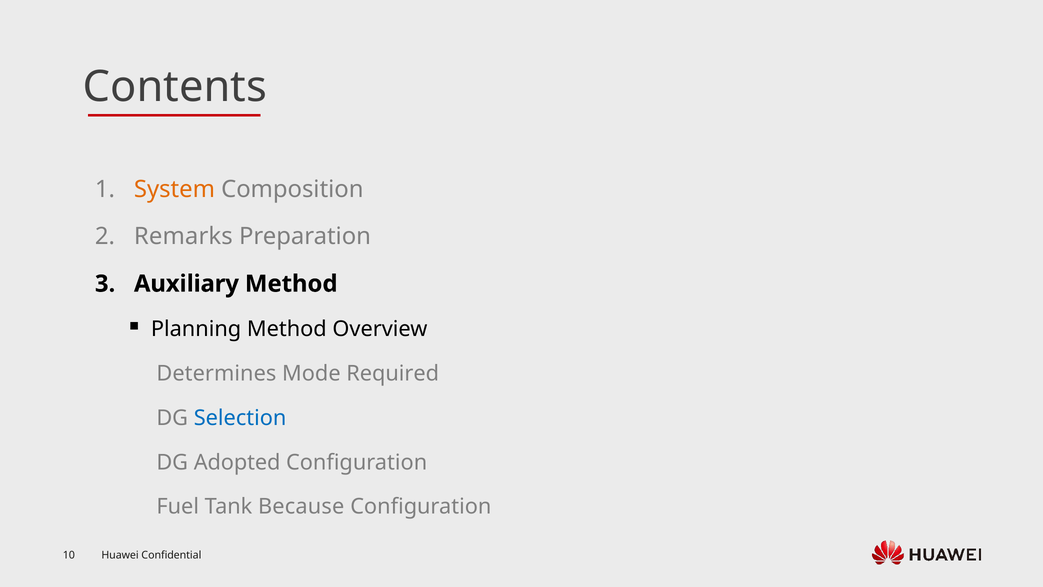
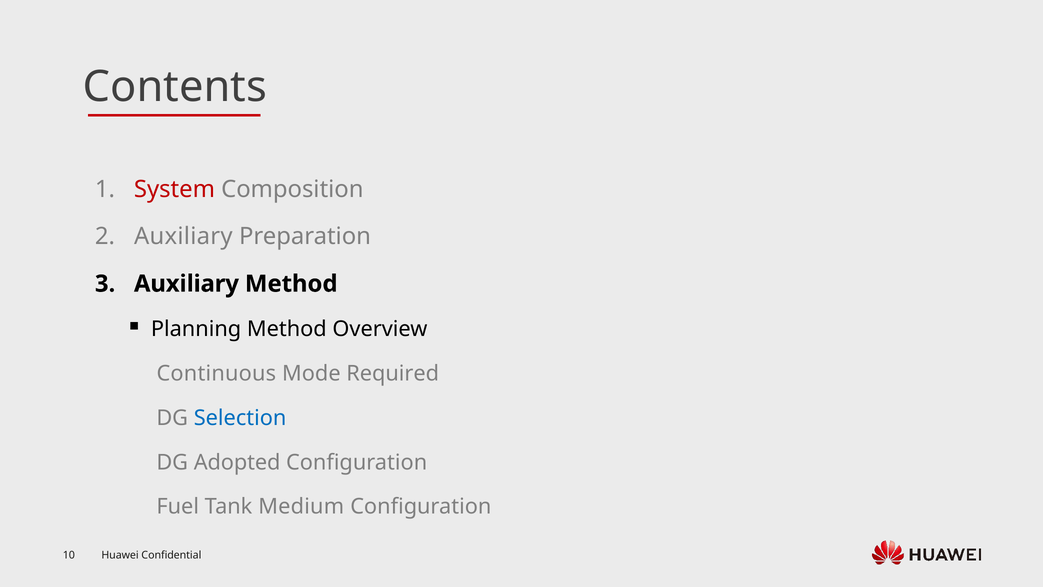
System colour: orange -> red (174, 189)
Remarks: Remarks -> Auxiliary (183, 236)
Determines: Determines -> Continuous (216, 373)
Because: Because -> Medium (301, 506)
